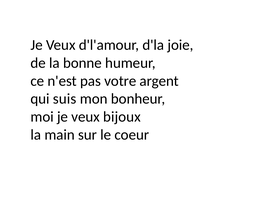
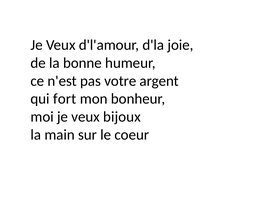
suis: suis -> fort (65, 99)
